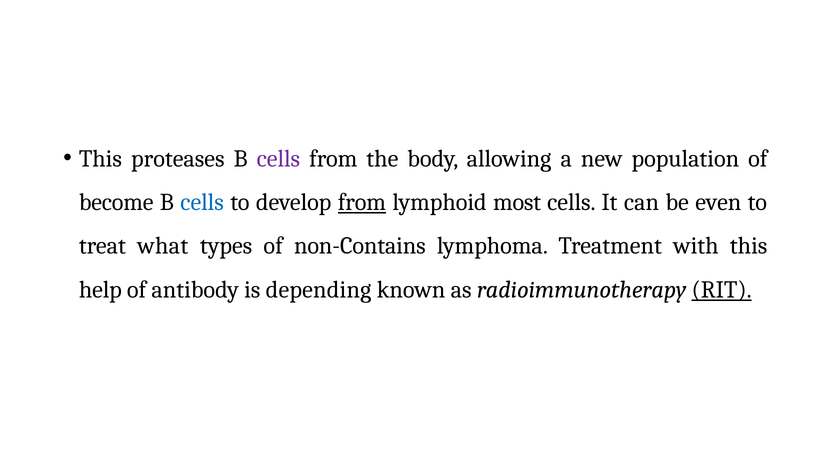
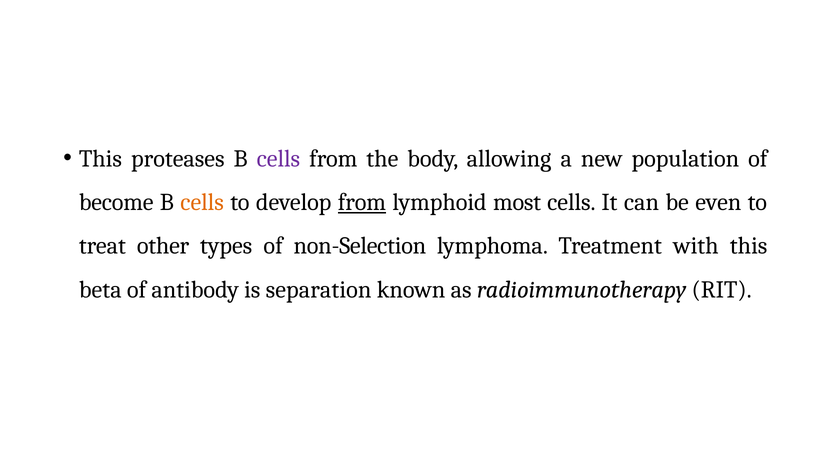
cells colour: blue -> orange (202, 202)
what: what -> other (163, 246)
non-Contains: non-Contains -> non-Selection (360, 246)
help: help -> beta (100, 289)
depending: depending -> separation (319, 289)
RIT underline: present -> none (722, 289)
